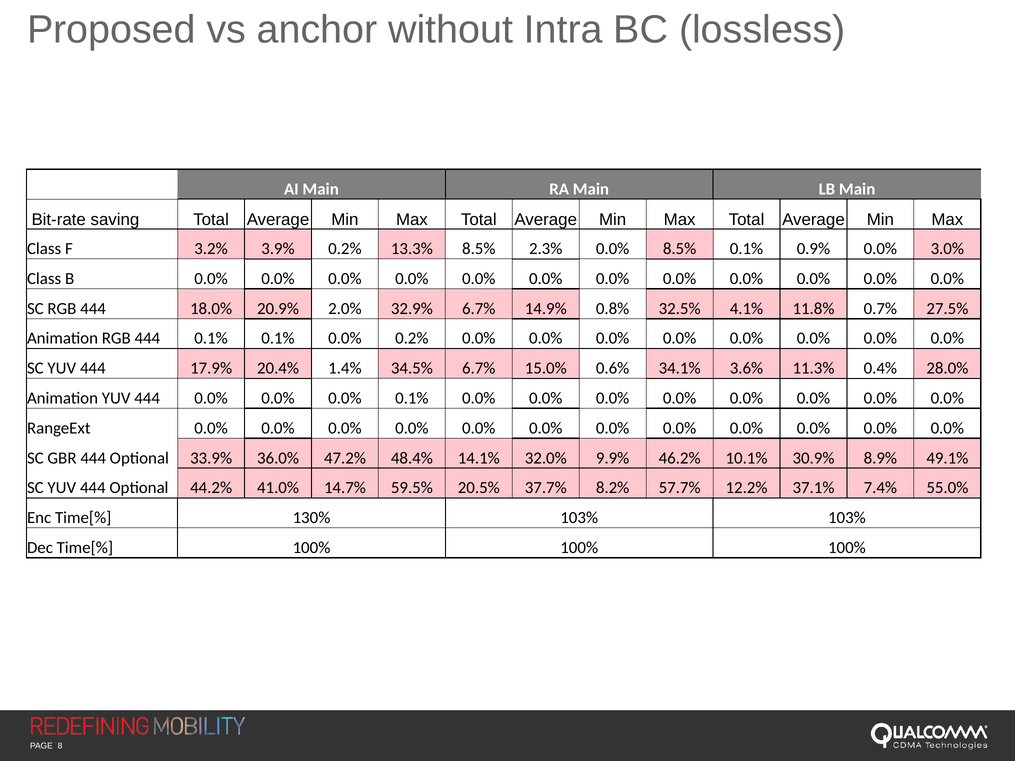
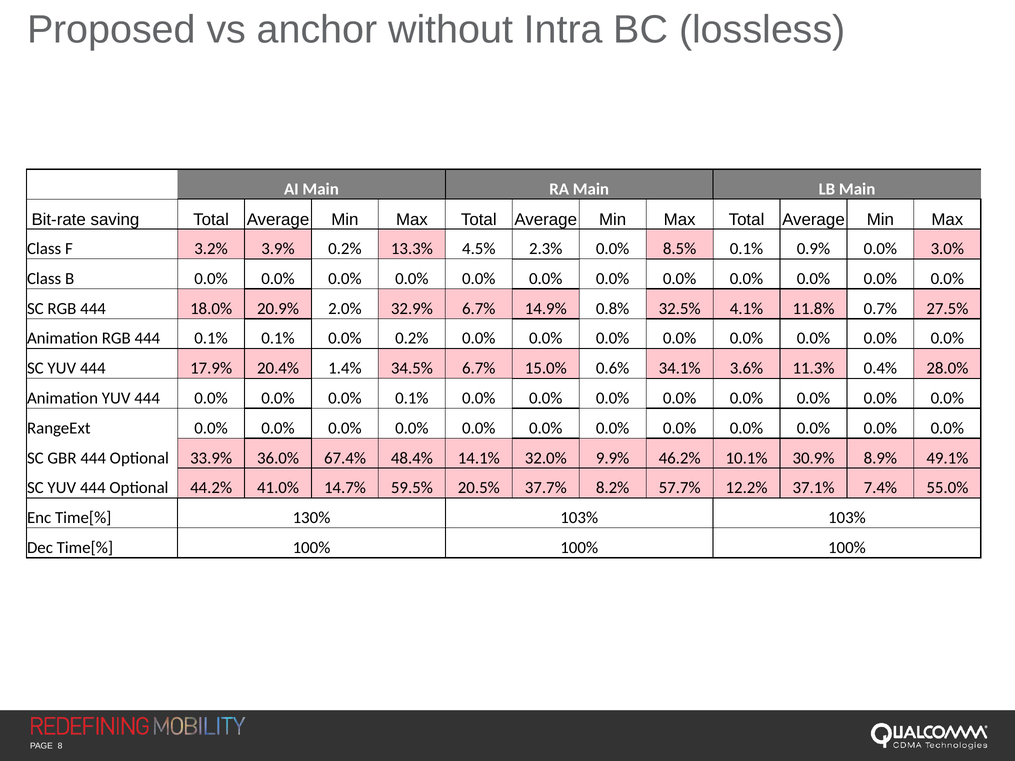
13.3% 8.5%: 8.5% -> 4.5% (479, 249)
47.2%: 47.2% -> 67.4% (345, 458)
